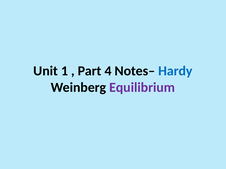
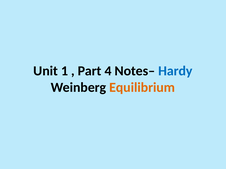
Equilibrium colour: purple -> orange (142, 88)
